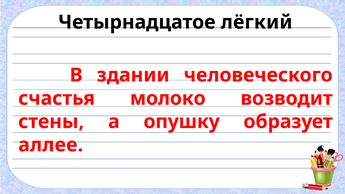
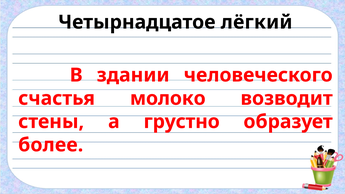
опушку: опушку -> грустно (182, 122)
аллее: аллее -> более (51, 145)
